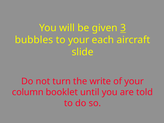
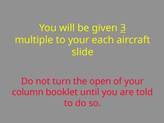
bubbles: bubbles -> multiple (34, 40)
write: write -> open (100, 81)
